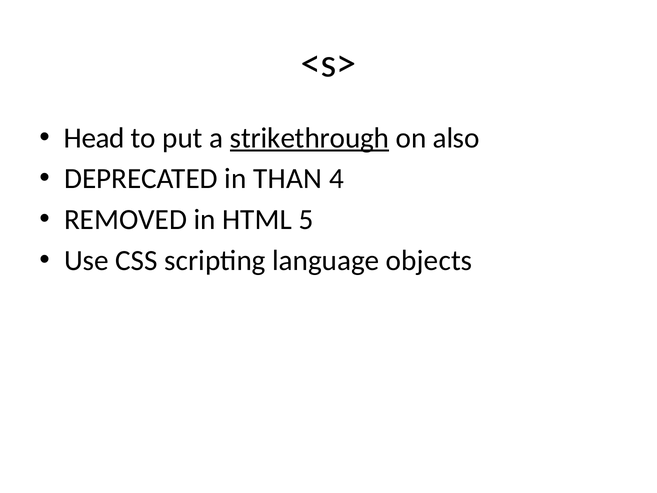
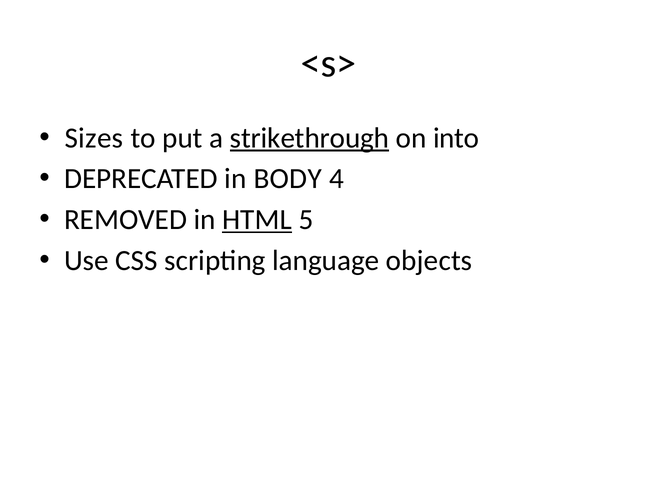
Head: Head -> Sizes (94, 138)
also: also -> into (456, 138)
THAN: THAN -> BODY (288, 179)
HTML underline: none -> present (257, 220)
